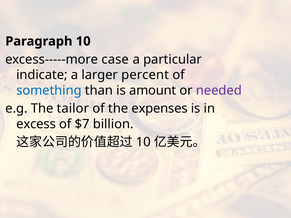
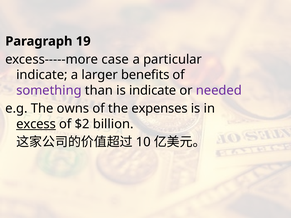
Paragraph 10: 10 -> 19 (83, 41)
percent: percent -> benefits (145, 75)
something colour: blue -> purple (49, 90)
is amount: amount -> indicate (153, 90)
tailor: tailor -> owns (73, 109)
excess underline: none -> present (36, 124)
$7: $7 -> $2 (82, 124)
